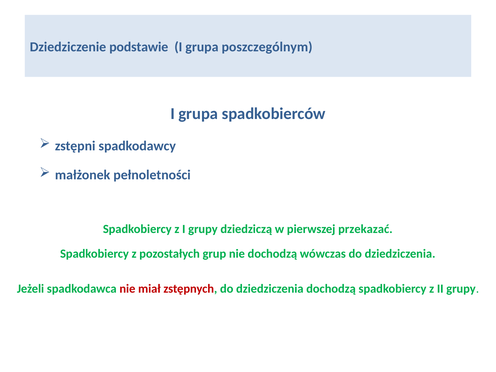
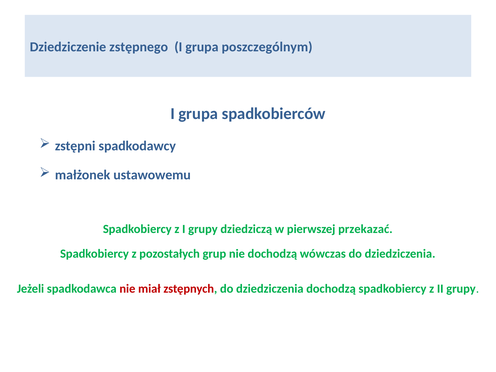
podstawie: podstawie -> zstępnego (139, 47)
pełnoletności: pełnoletności -> ustawowemu (152, 175)
